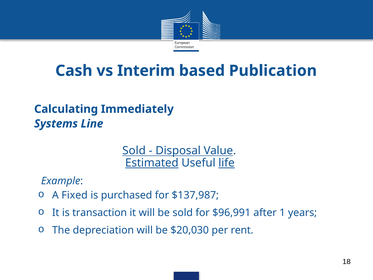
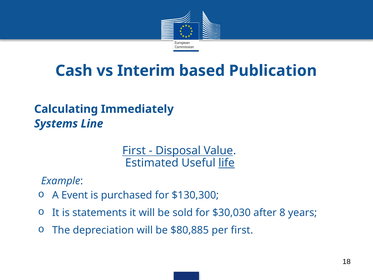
Sold: Sold -> First (134, 150)
Estimated underline: present -> none (152, 163)
Fixed: Fixed -> Event (75, 195)
$137,987: $137,987 -> $130,300 (195, 195)
transaction: transaction -> statements (100, 212)
$96,991: $96,991 -> $30,030 (232, 212)
1: 1 -> 8 (282, 212)
$20,030: $20,030 -> $80,885 (190, 230)
per rent: rent -> first (242, 230)
